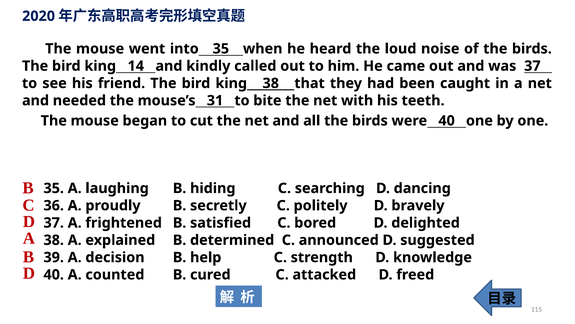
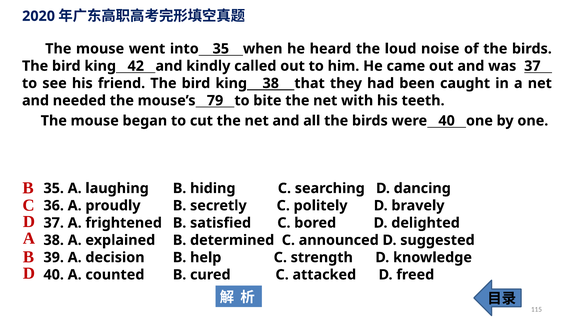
14: 14 -> 42 (136, 66)
31: 31 -> 79 (215, 100)
